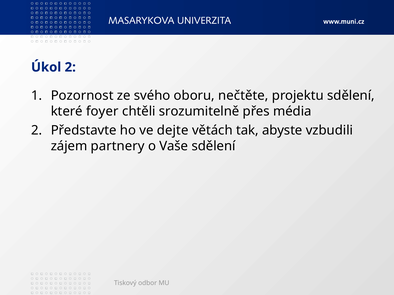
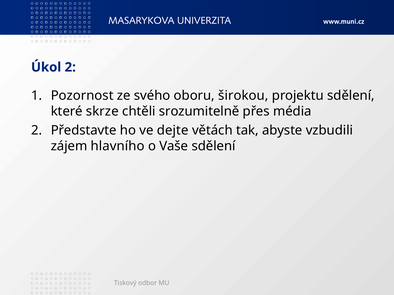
nečtěte: nečtěte -> širokou (243, 96)
foyer: foyer -> skrze (102, 112)
partnery: partnery -> hlavního (118, 146)
